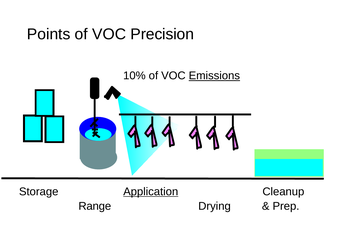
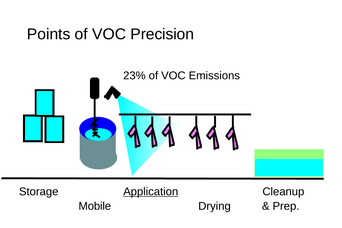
10%: 10% -> 23% (134, 76)
Emissions underline: present -> none (214, 76)
Range: Range -> Mobile (95, 206)
